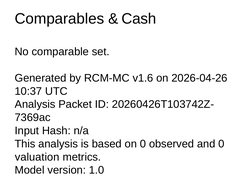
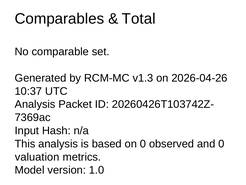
Cash: Cash -> Total (139, 19)
v1.6: v1.6 -> v1.3 (143, 78)
